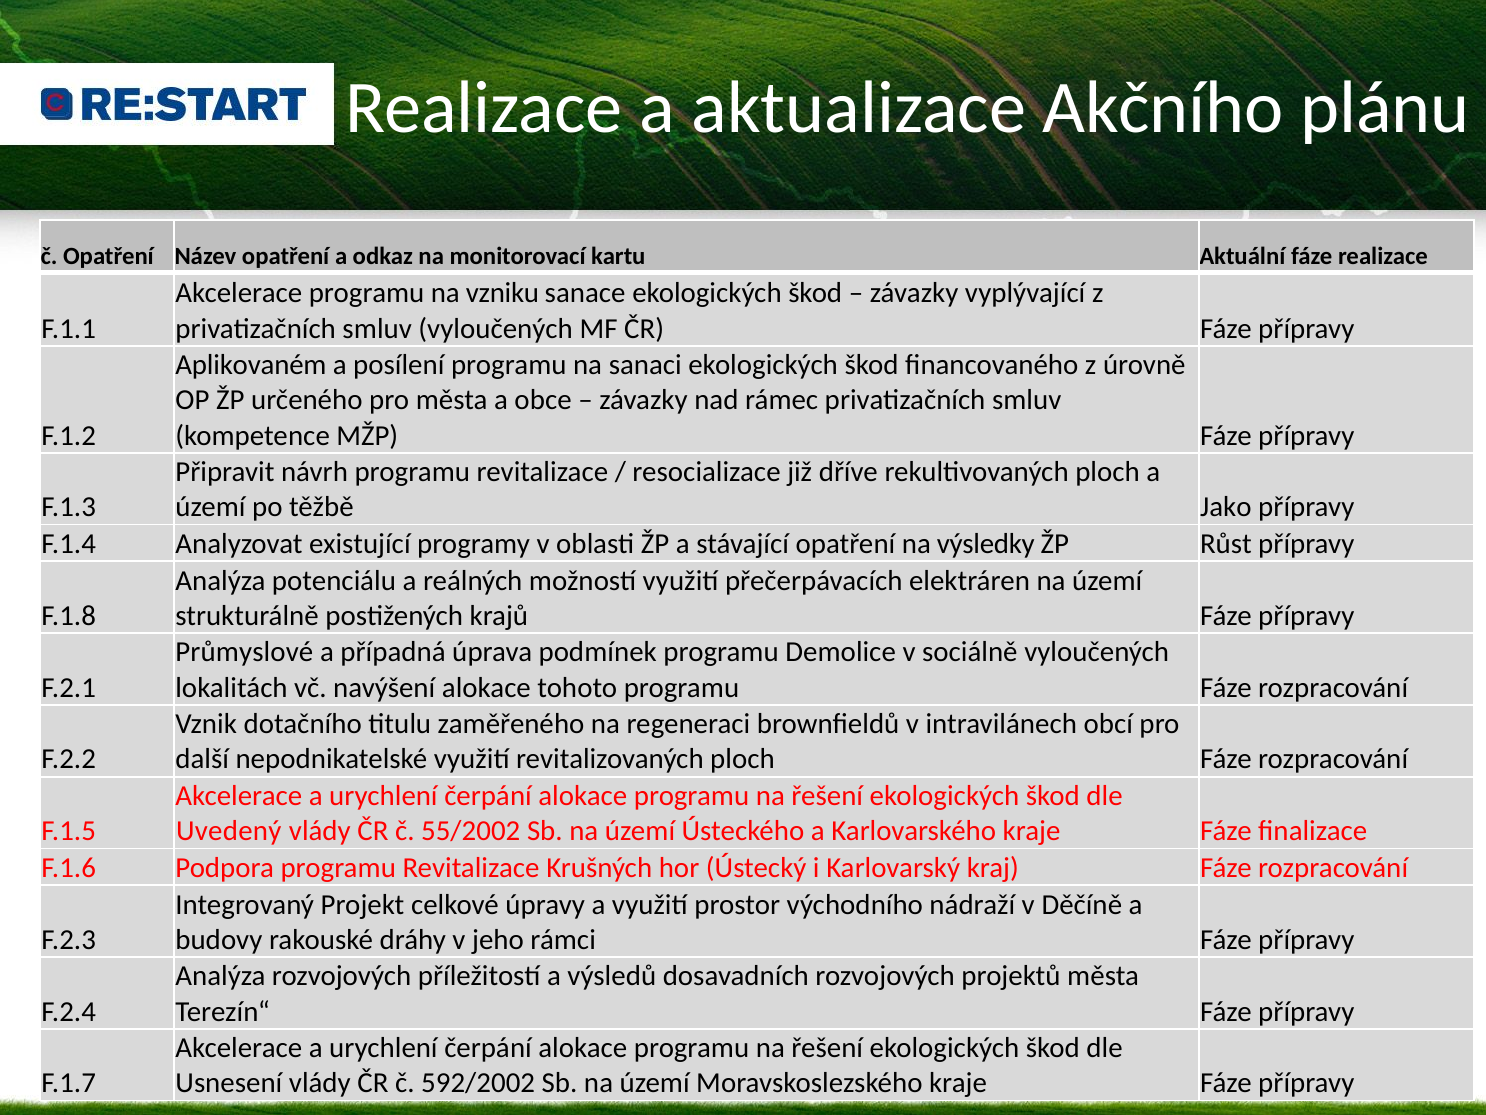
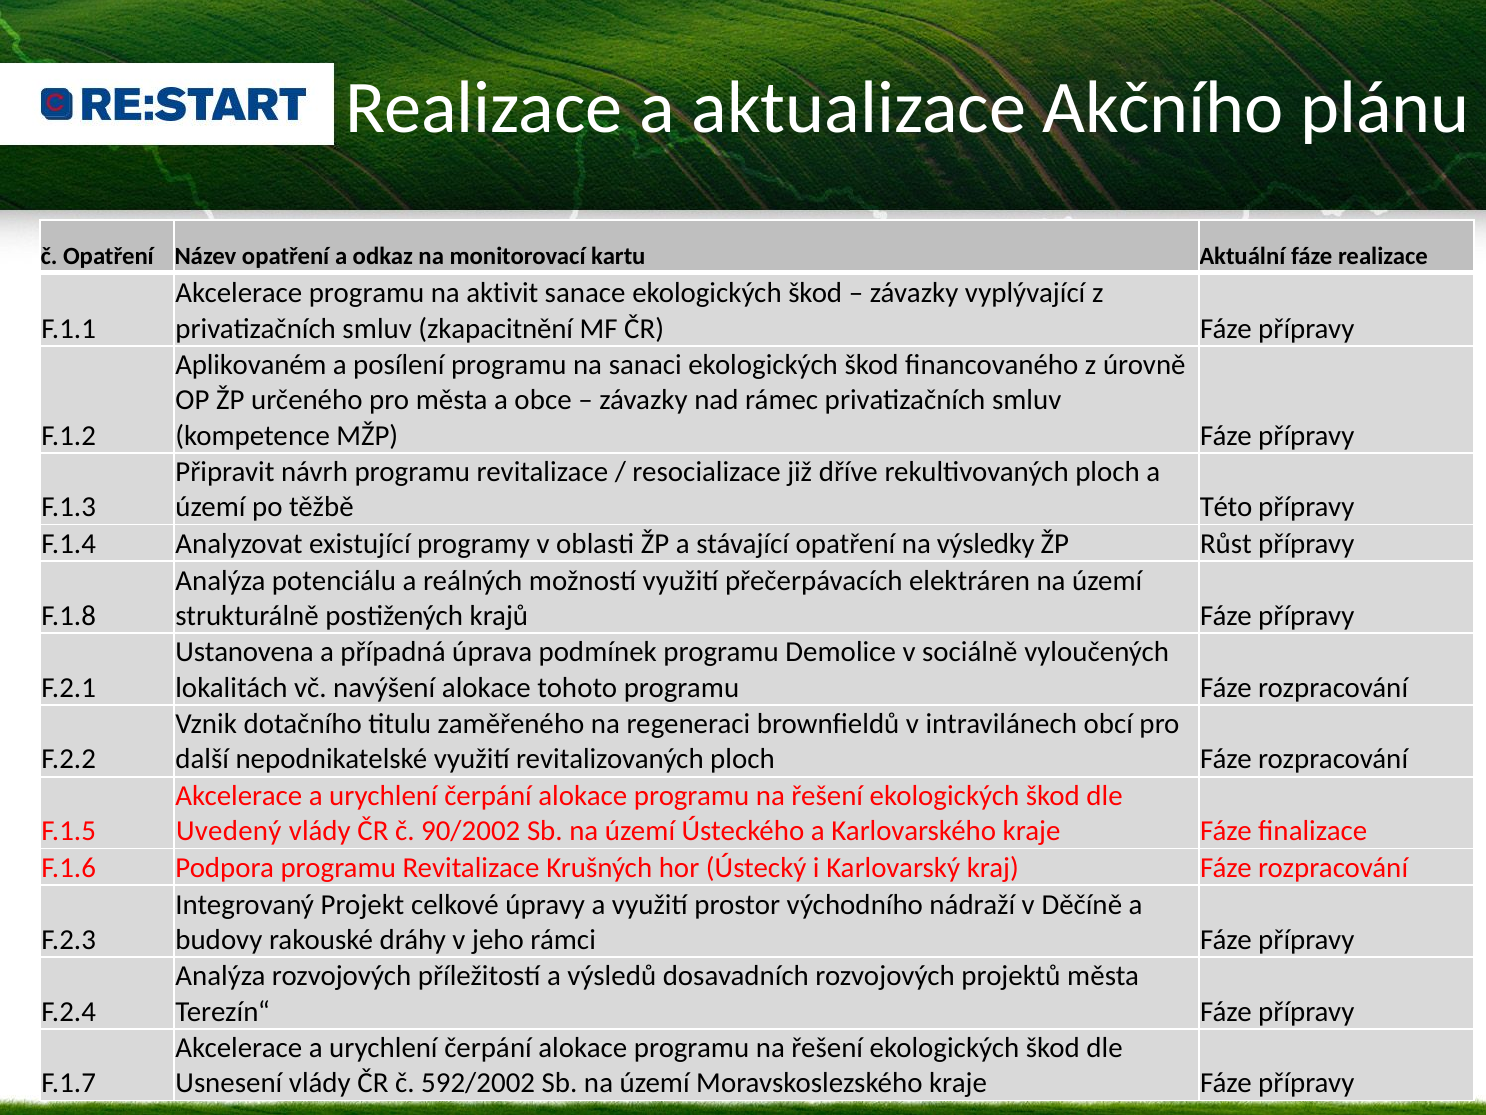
vzniku: vzniku -> aktivit (502, 293)
smluv vyloučených: vyloučených -> zkapacitnění (496, 328)
Jako: Jako -> Této (1226, 507)
Průmyslové: Průmyslové -> Ustanovena (245, 652)
55/2002: 55/2002 -> 90/2002 (471, 831)
